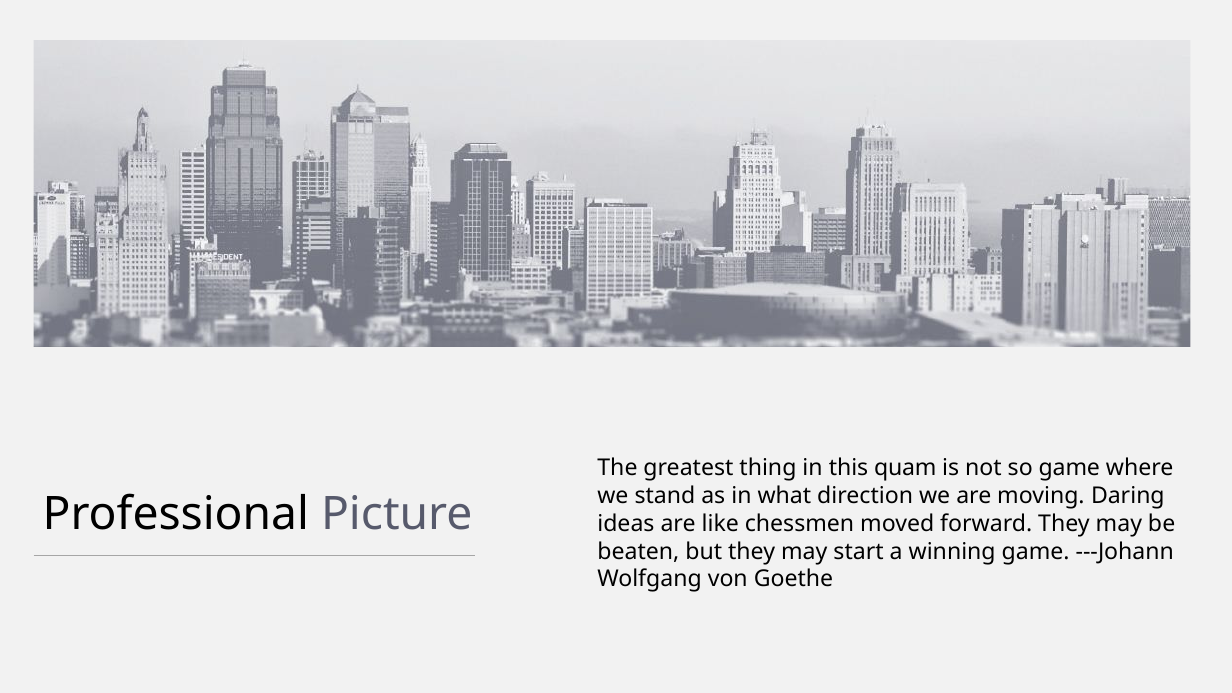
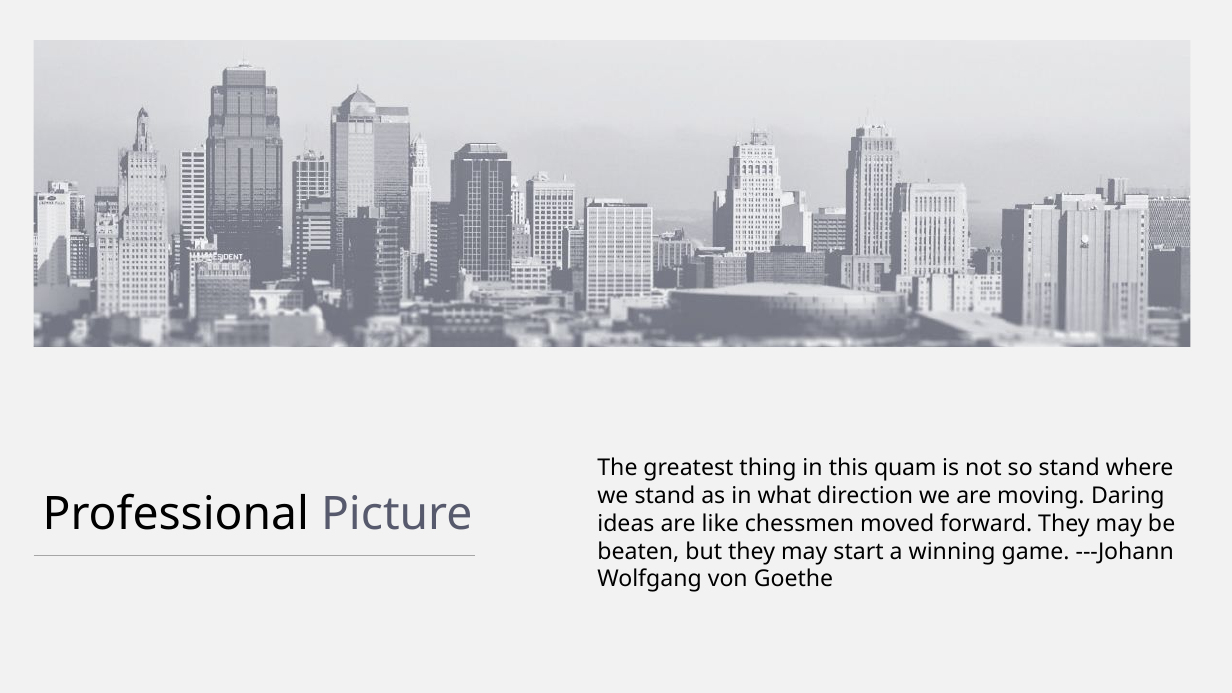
so game: game -> stand (1069, 468)
